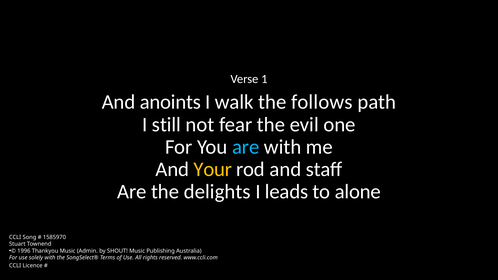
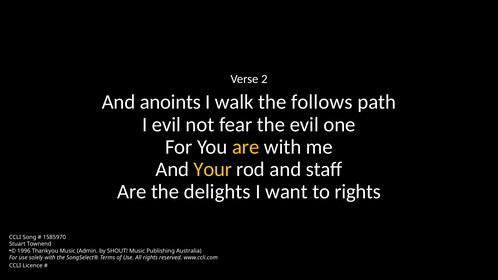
1: 1 -> 2 (264, 79)
I still: still -> evil (166, 125)
are colour: light blue -> yellow (246, 147)
leads: leads -> want (286, 192)
to alone: alone -> rights (358, 192)
